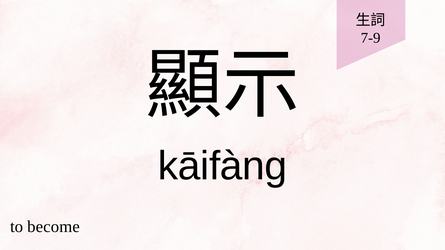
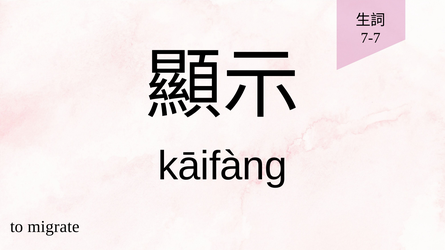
7-9: 7-9 -> 7-7 (371, 38)
become: become -> migrate (53, 227)
